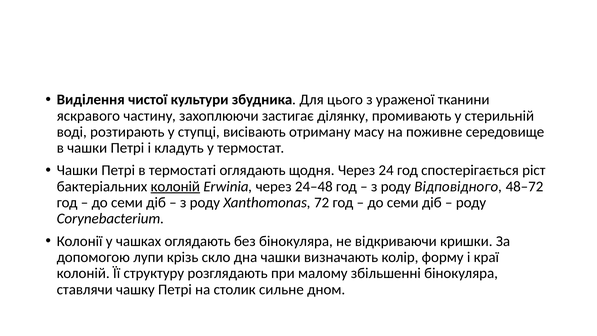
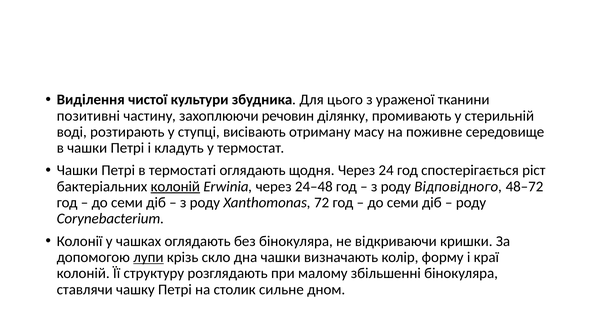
яскравого: яскравого -> позитивні (88, 116)
застигає: застигає -> речовин (288, 116)
лупи underline: none -> present (148, 257)
